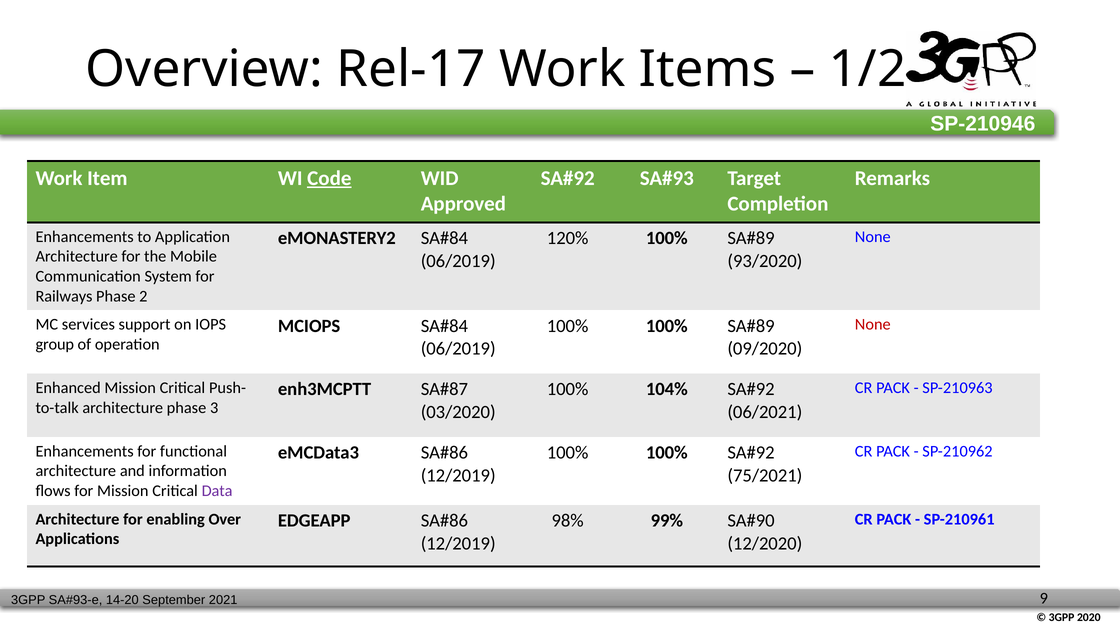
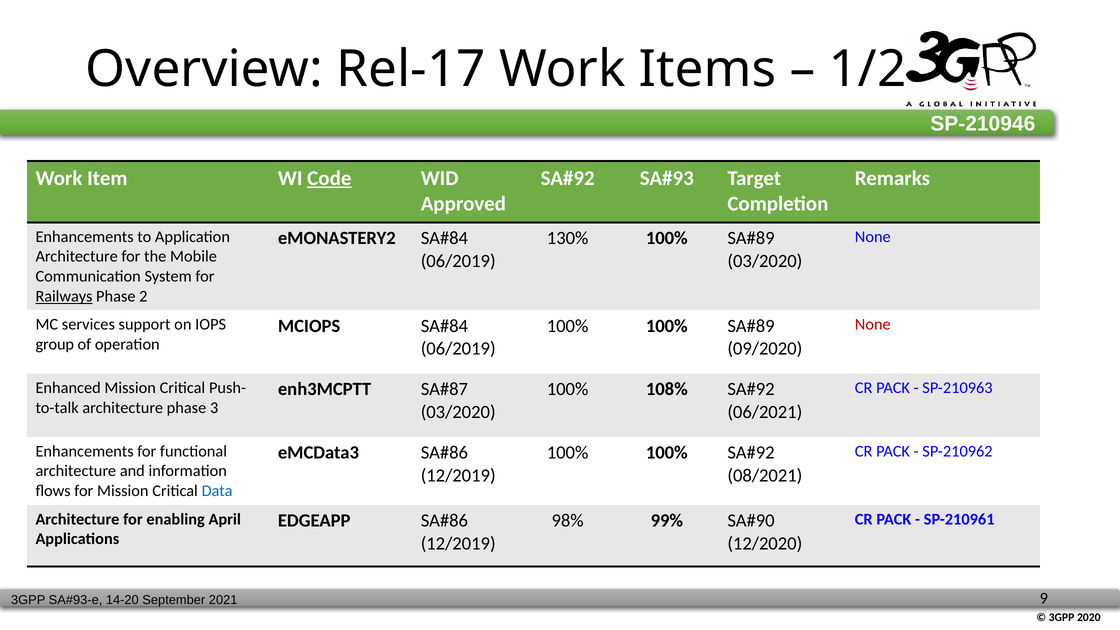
120%: 120% -> 130% (568, 238)
93/2020: 93/2020 -> 03/2020 (765, 261)
Railways underline: none -> present (64, 296)
104%: 104% -> 108% (667, 389)
75/2021: 75/2021 -> 08/2021 (765, 475)
Data colour: purple -> blue (217, 491)
Over: Over -> April (225, 519)
